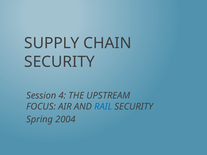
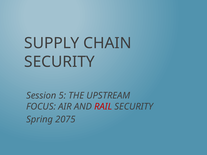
4: 4 -> 5 (62, 96)
RAIL colour: blue -> red (103, 107)
2004: 2004 -> 2075 (65, 120)
